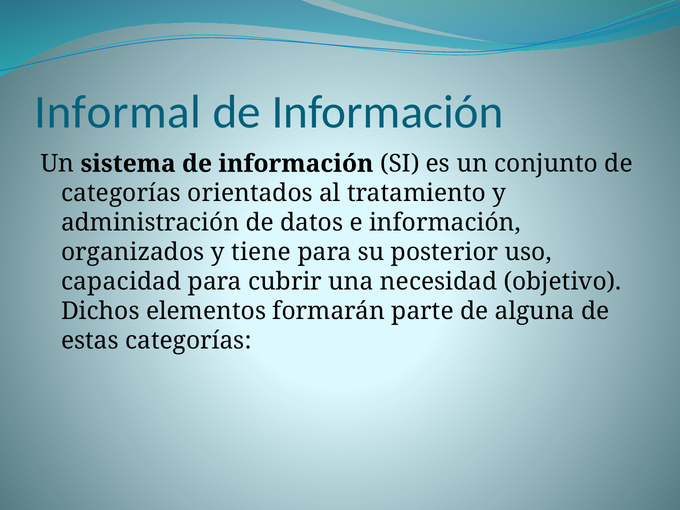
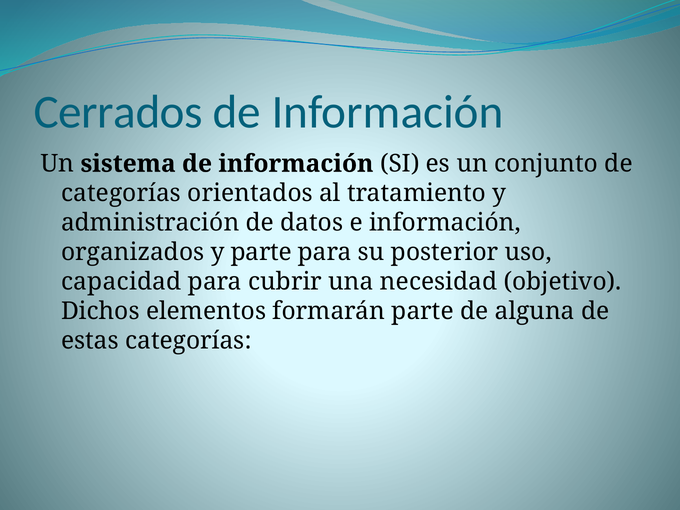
Informal: Informal -> Cerrados (118, 112)
y tiene: tiene -> parte (261, 252)
